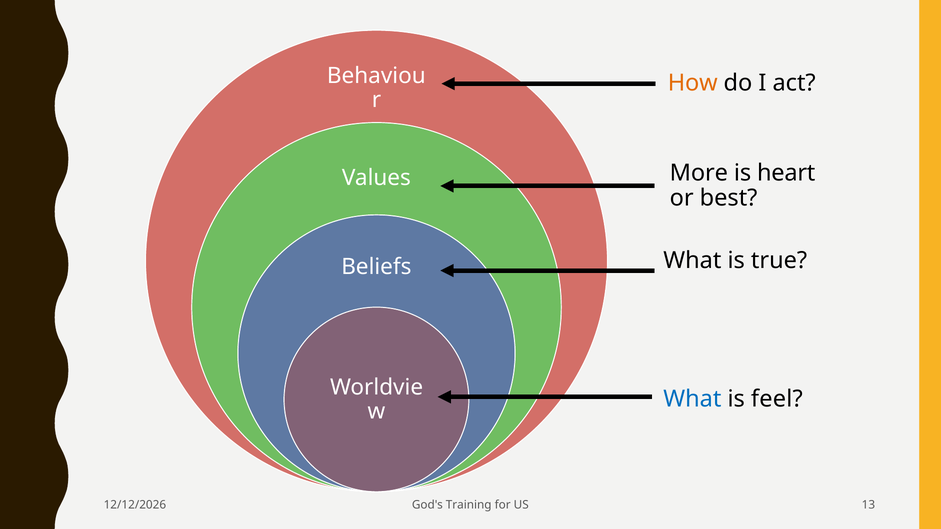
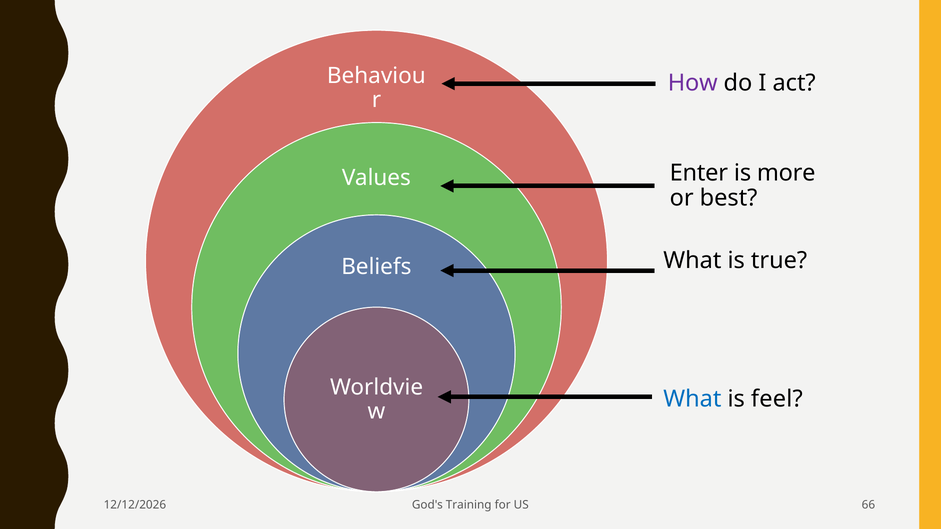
How colour: orange -> purple (693, 83)
More: More -> Enter (699, 173)
heart: heart -> more (786, 173)
13: 13 -> 66 (868, 505)
